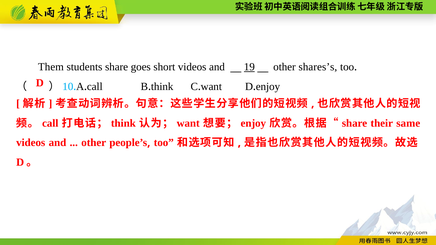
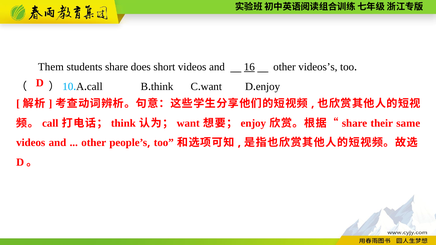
goes: goes -> does (141, 67)
19: 19 -> 16 (249, 67)
shares’s: shares’s -> videos’s (318, 67)
